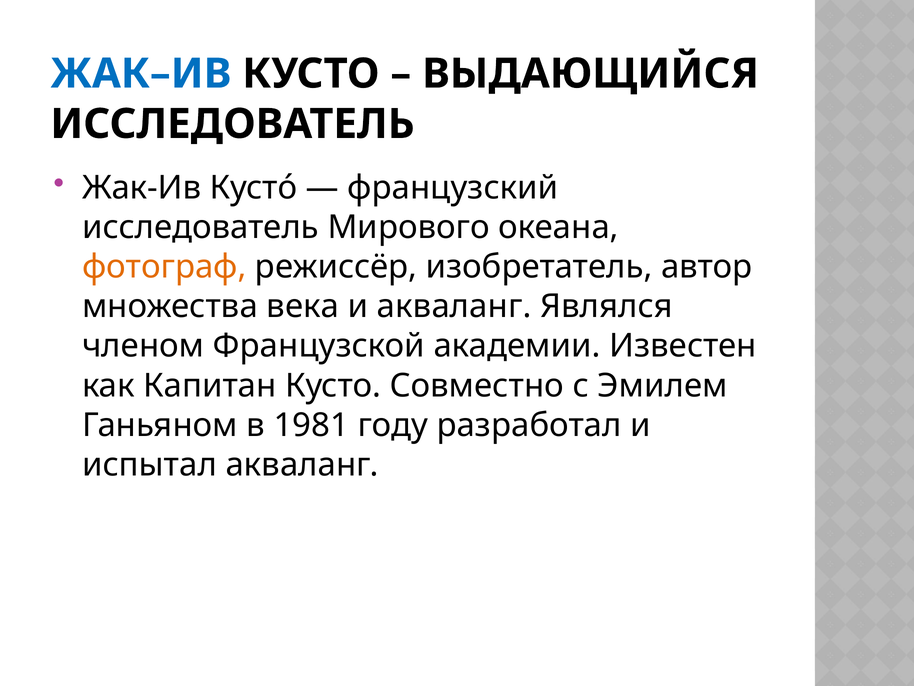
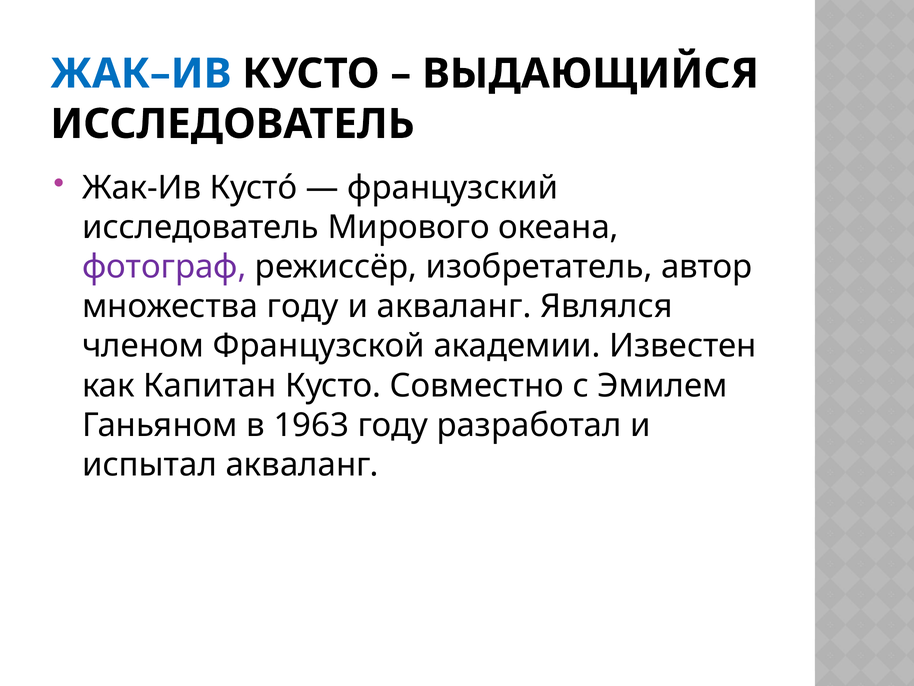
фотограф colour: orange -> purple (164, 267)
множества века: века -> году (303, 306)
1981: 1981 -> 1963 (311, 425)
